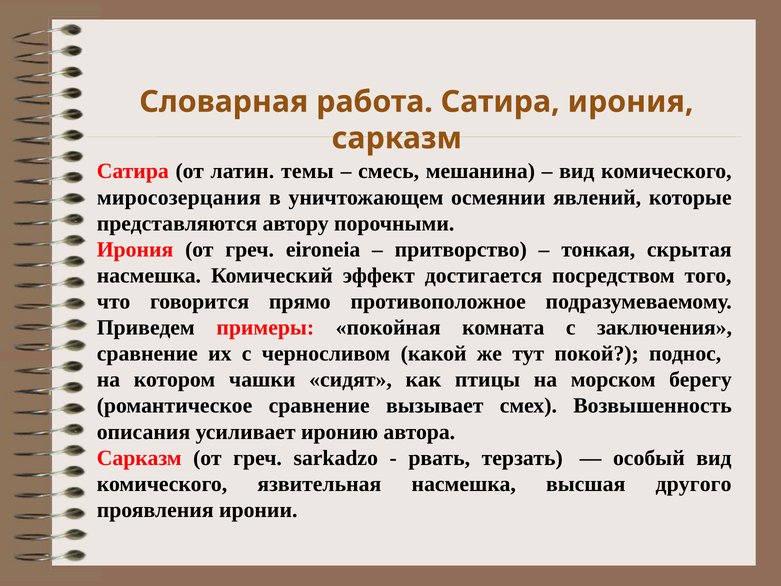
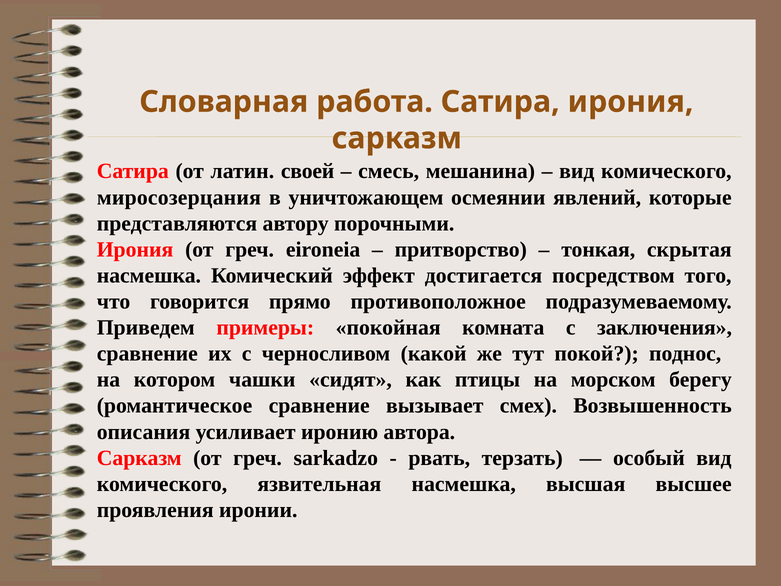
темы: темы -> своей (308, 171)
другого: другого -> высшее (694, 484)
